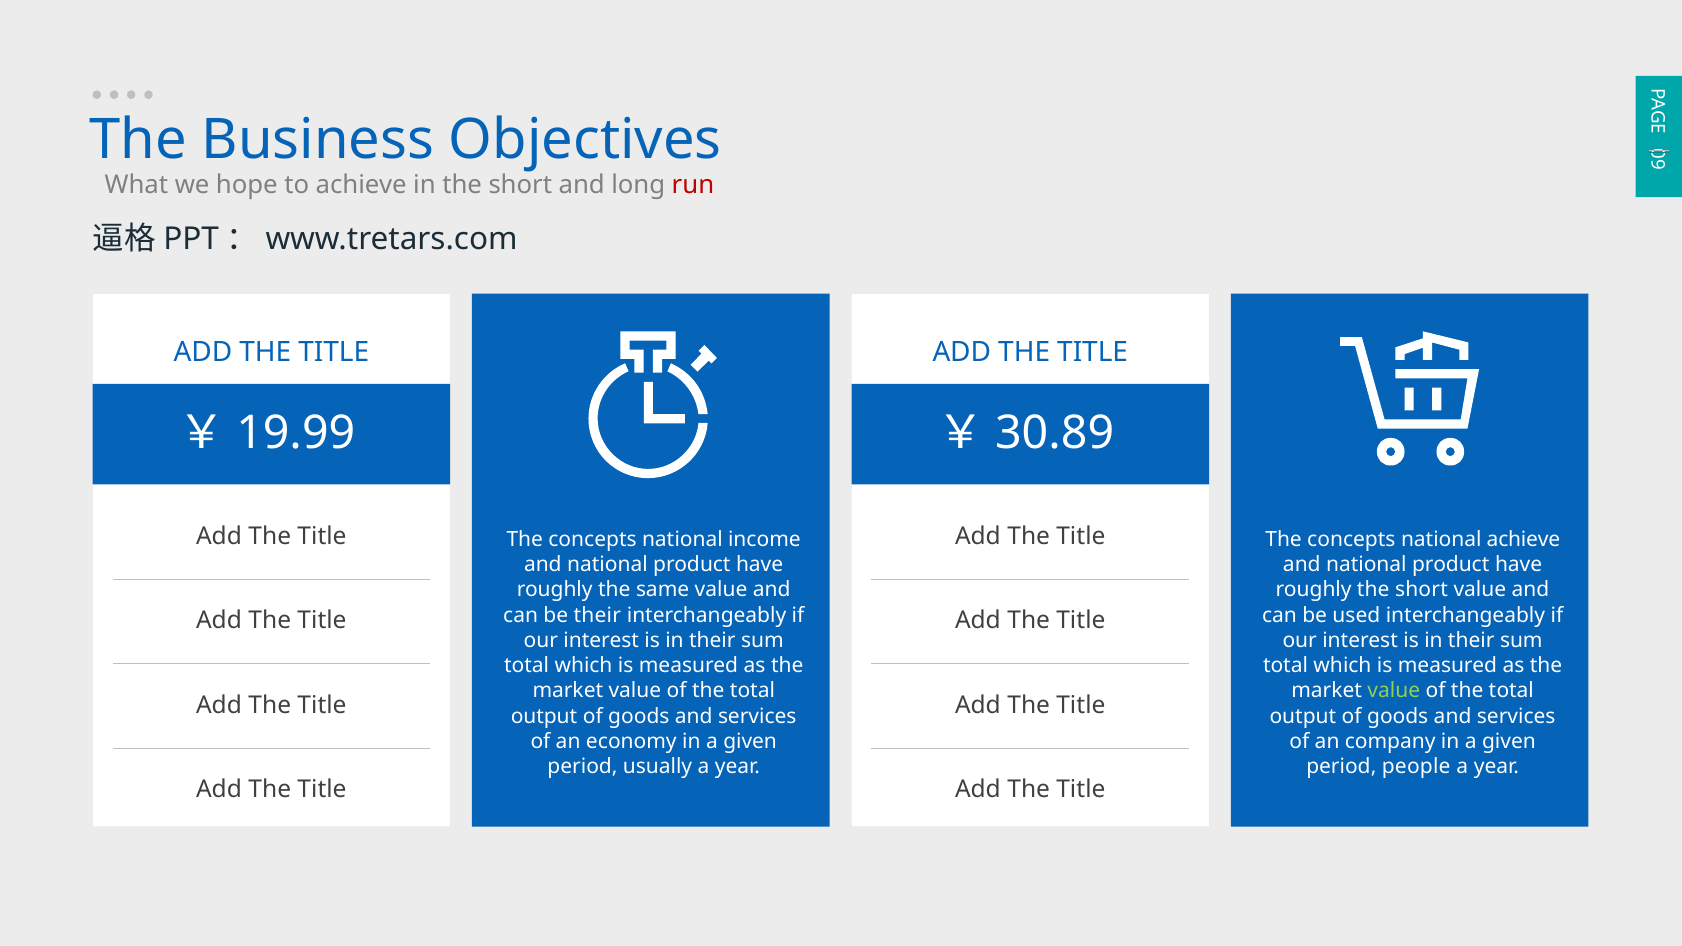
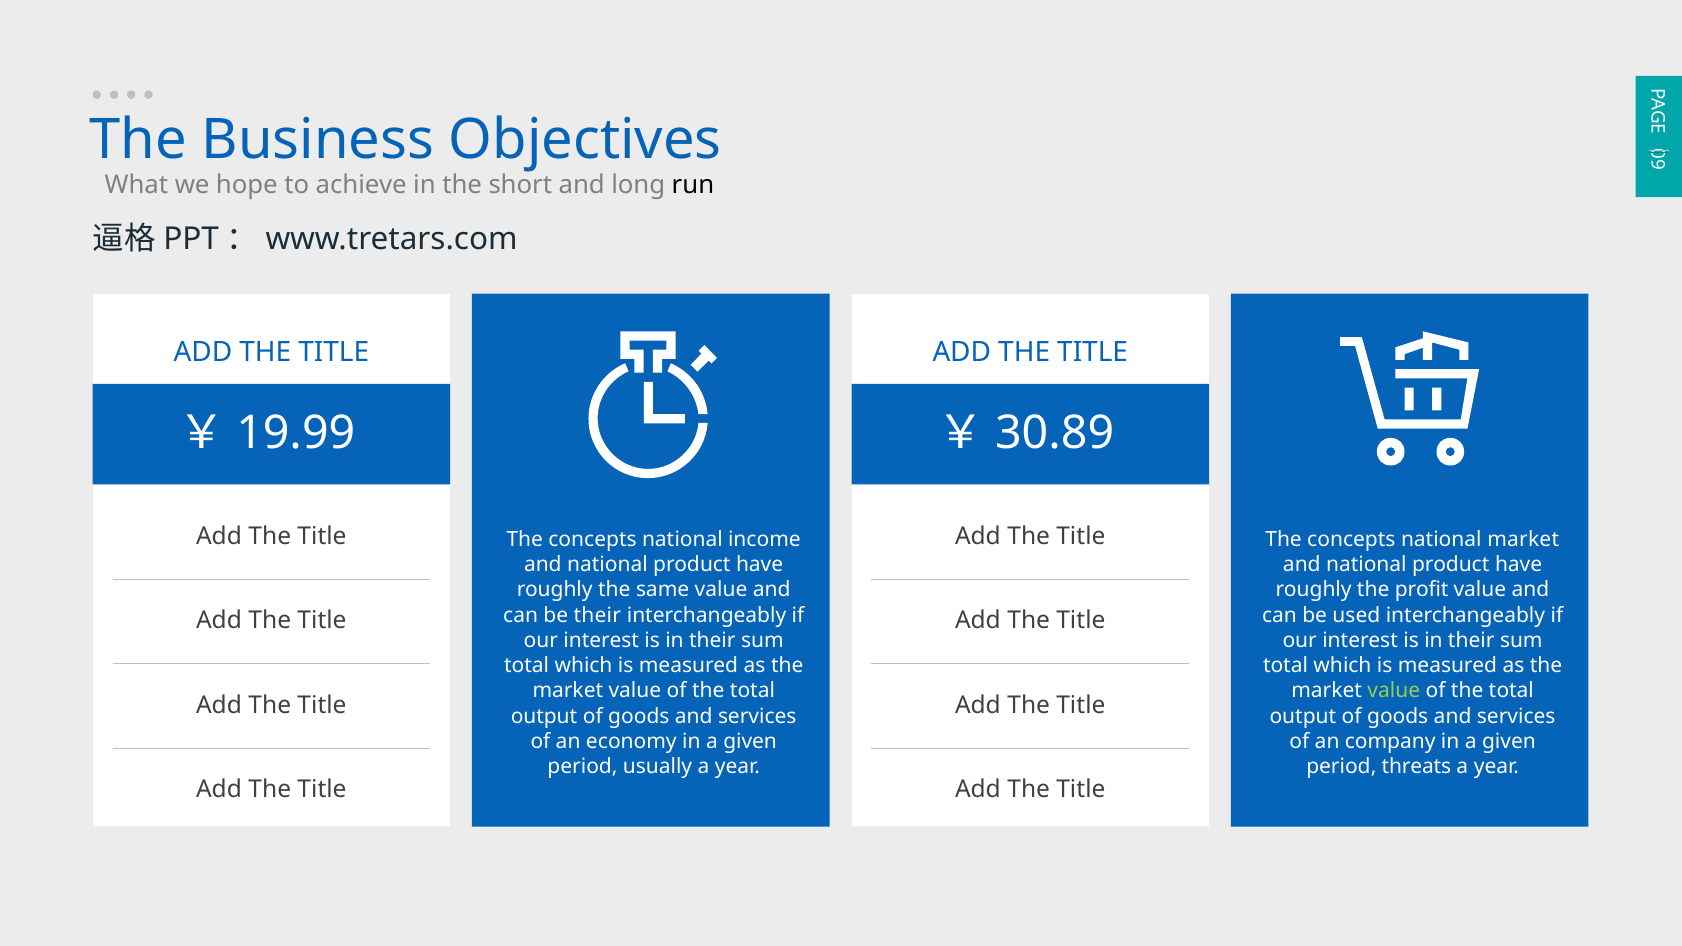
run colour: red -> black (693, 185)
national achieve: achieve -> market (1523, 540)
roughly the short: short -> profit (1422, 590)
people: people -> threats (1416, 767)
